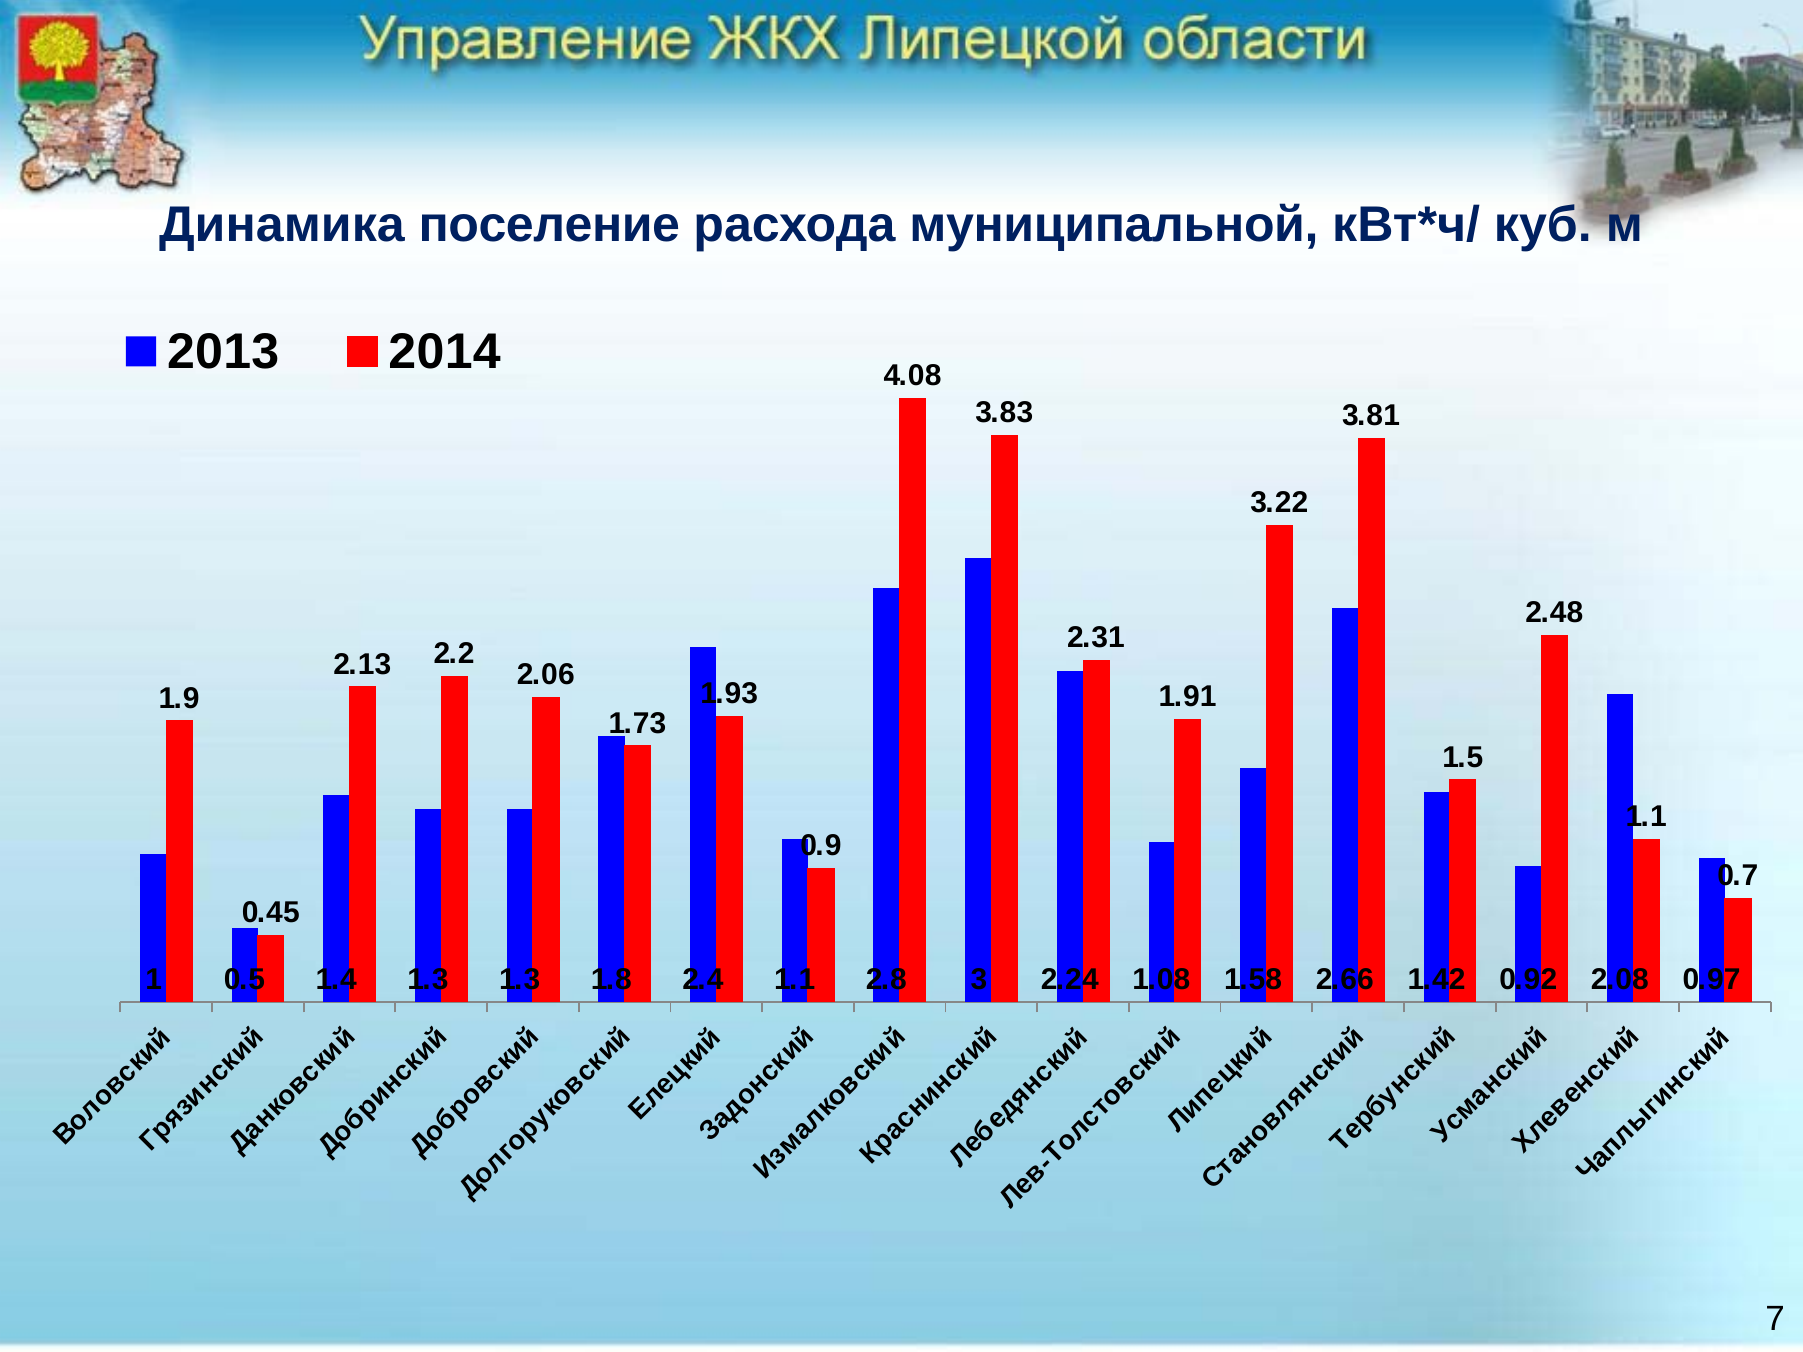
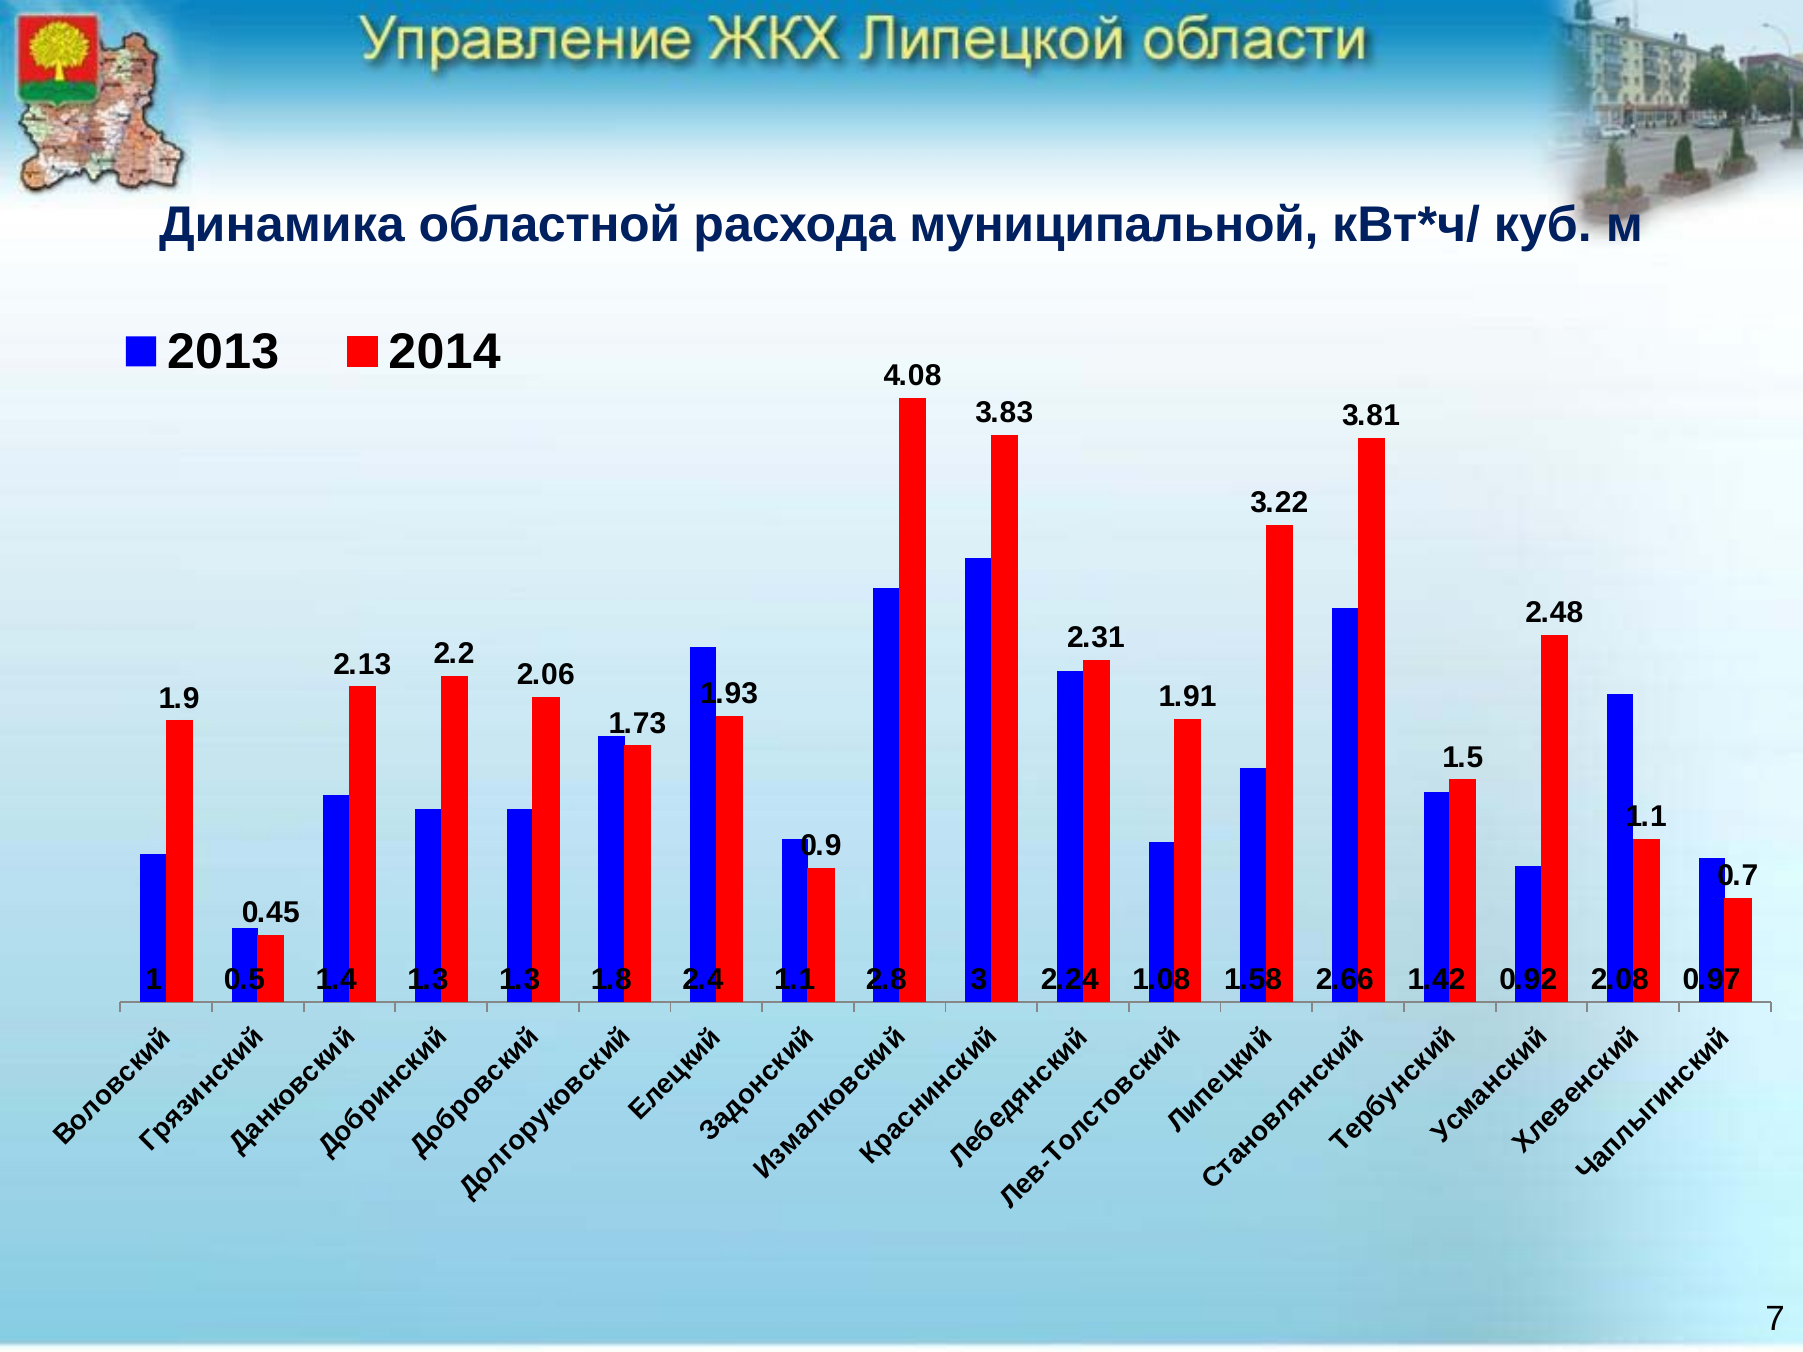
поселение: поселение -> областной (549, 225)
